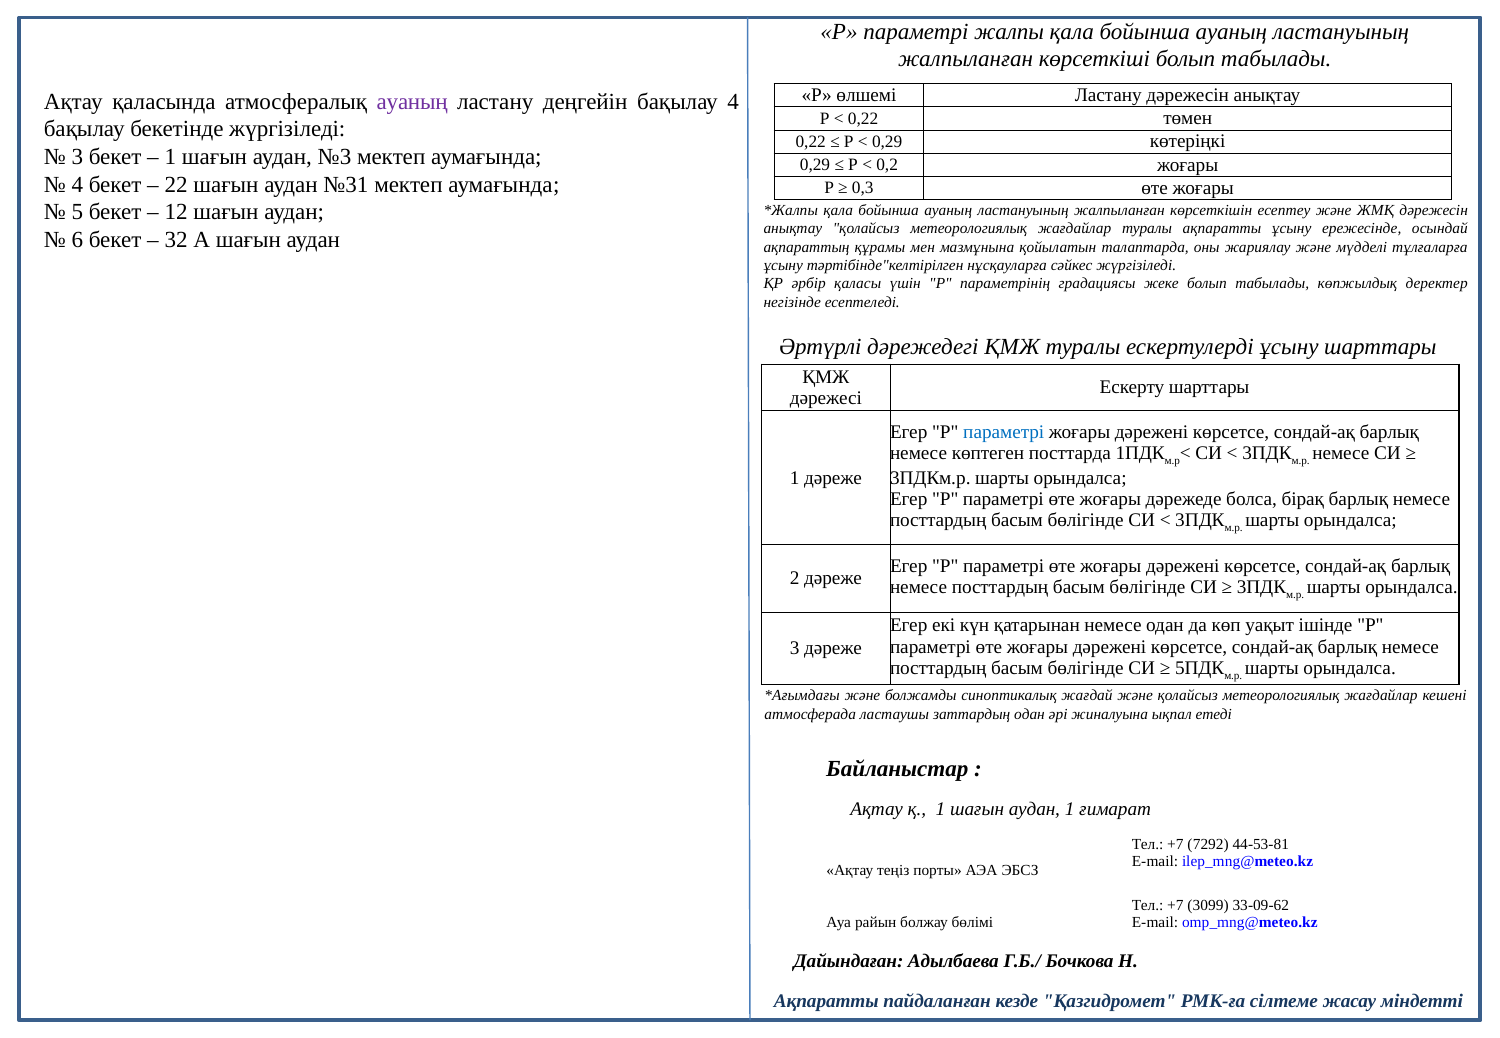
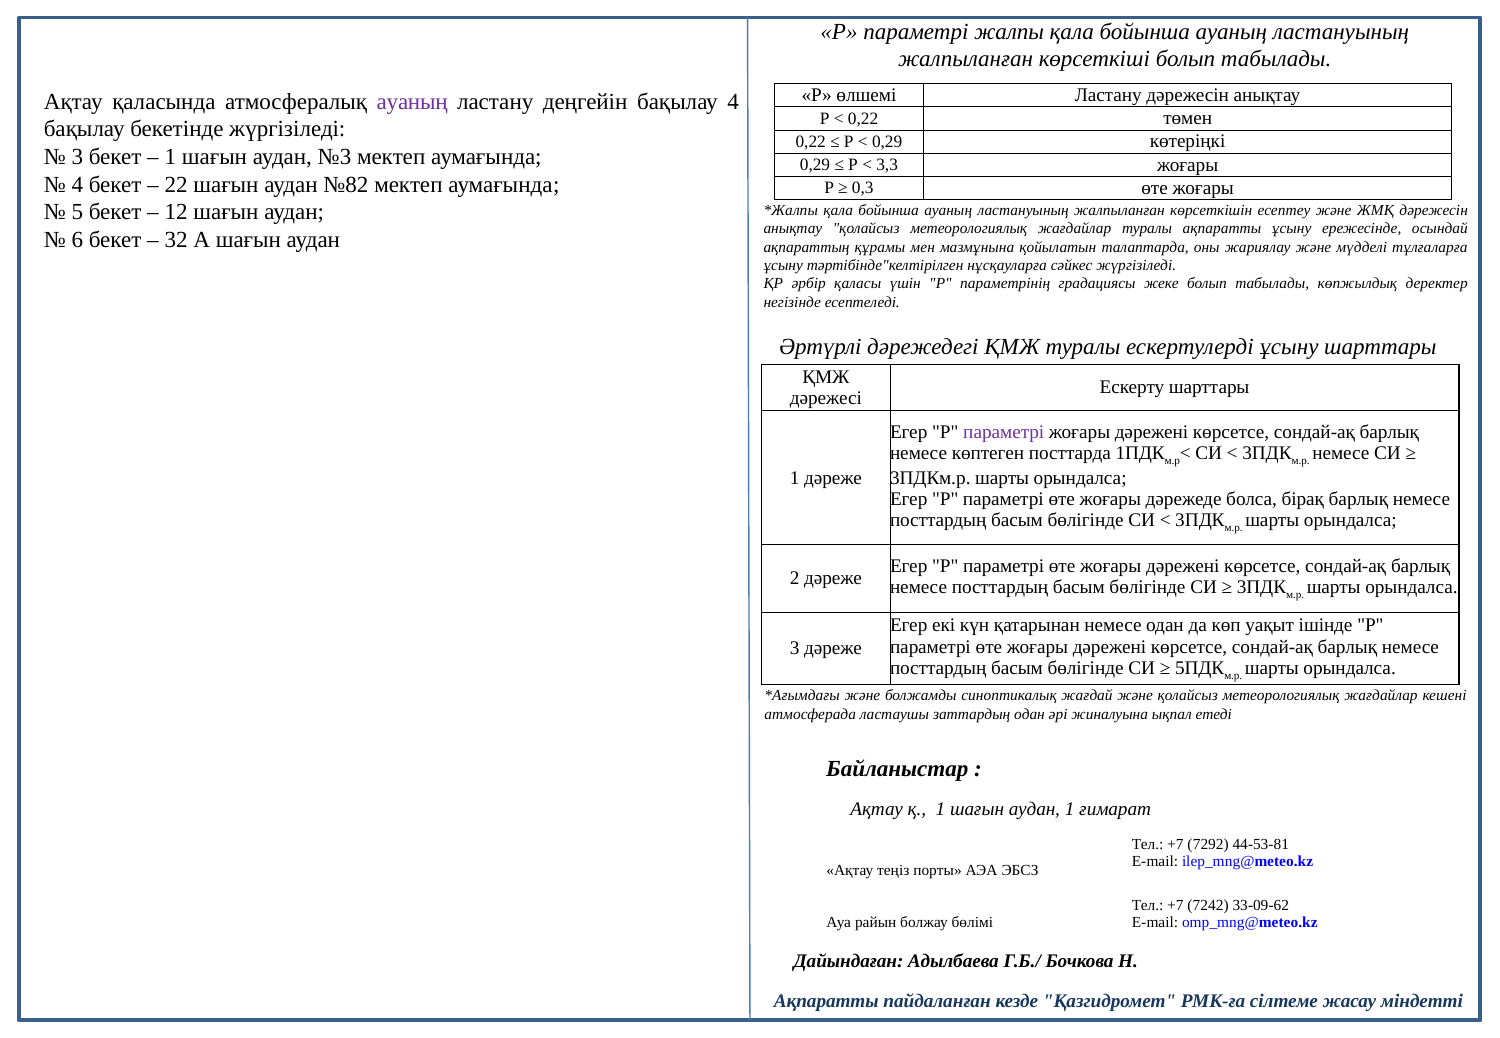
0,2: 0,2 -> 3,3 (887, 165)
№31: №31 -> №82 (346, 185)
параметрі colour: blue -> purple (1004, 432)
3099: 3099 -> 7242 (1208, 906)
